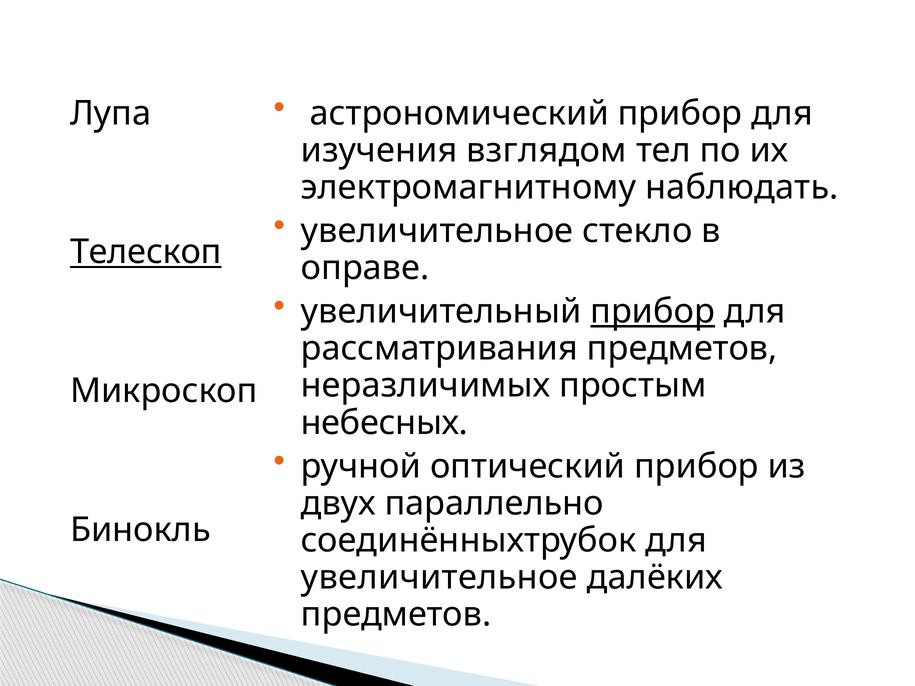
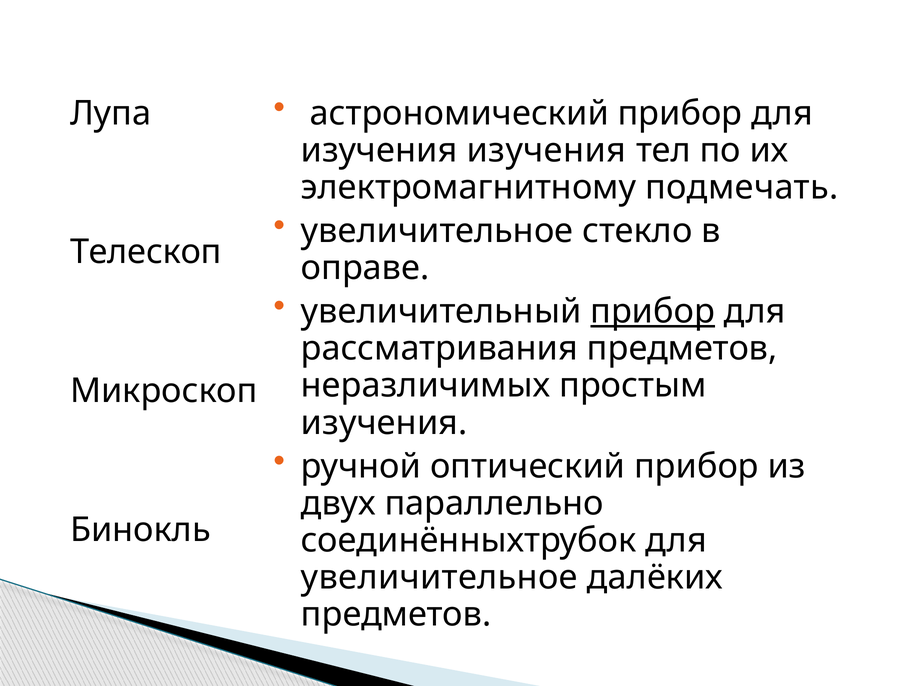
изучения взглядом: взглядом -> изучения (546, 150)
наблюдать: наблюдать -> подмечать (742, 187)
Телескоп underline: present -> none (146, 252)
небесных: небесных -> изучения (384, 423)
